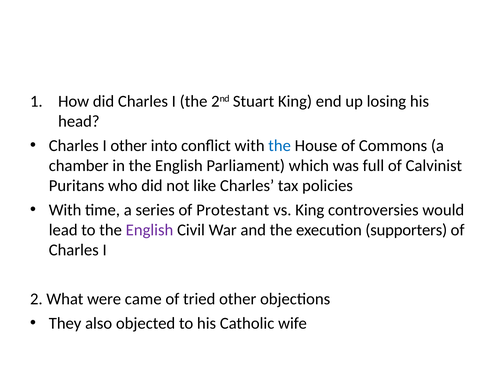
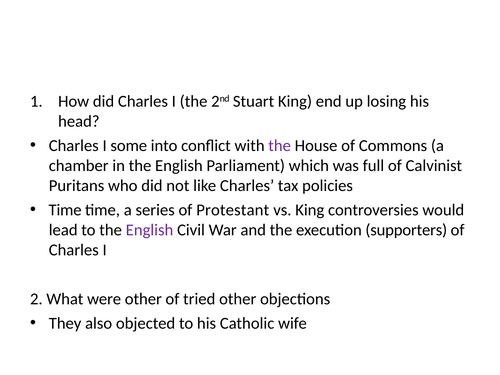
I other: other -> some (129, 146)
the colour: blue -> purple (280, 146)
With: With -> Time (65, 210)
were came: came -> other (143, 299)
